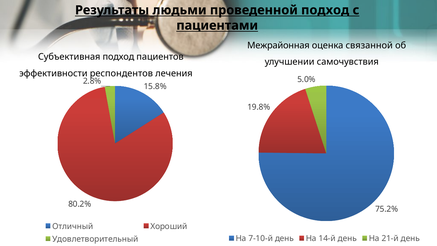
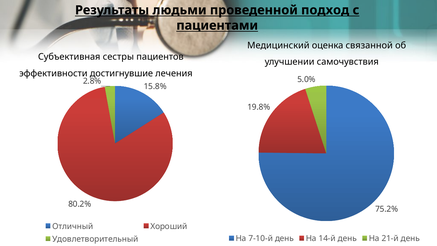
Межрайонная: Межрайонная -> Медицинский (278, 45)
Субъективная подход: подход -> сестры (118, 57)
респондентов: респондентов -> достигнувшие (121, 73)
